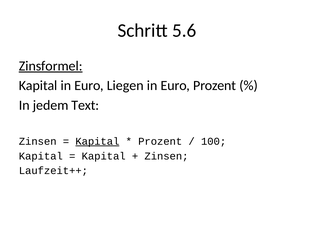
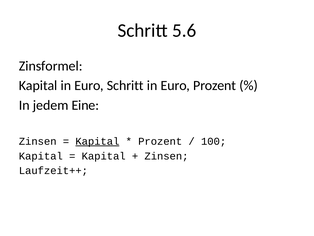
Zinsformel underline: present -> none (51, 66)
Euro Liegen: Liegen -> Schritt (125, 85)
Text: Text -> Eine (85, 105)
